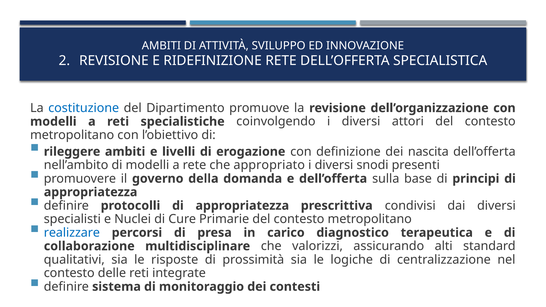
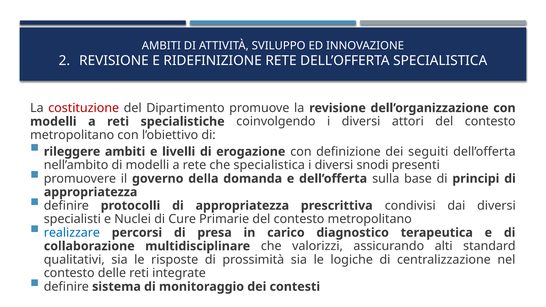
costituzione colour: blue -> red (84, 108)
nascita: nascita -> seguiti (428, 152)
che appropriato: appropriato -> specialistica (269, 165)
